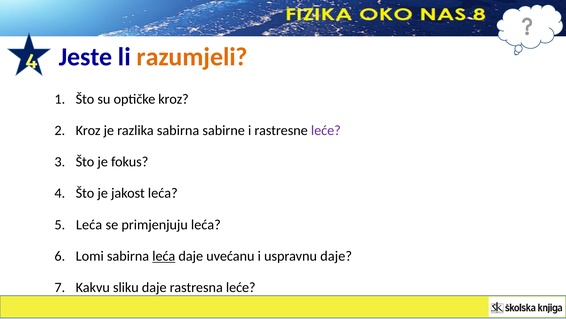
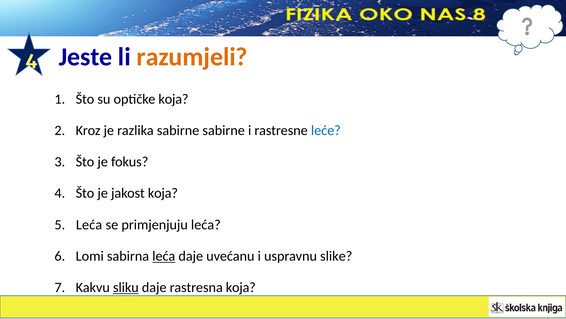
optičke kroz: kroz -> koja (173, 99)
razlika sabirna: sabirna -> sabirne (178, 130)
leće colour: purple -> blue (326, 130)
jakost leća: leća -> koja (163, 193)
uspravnu daje: daje -> slike (336, 256)
sliku underline: none -> present (126, 287)
rastresna leće: leće -> koja (241, 287)
